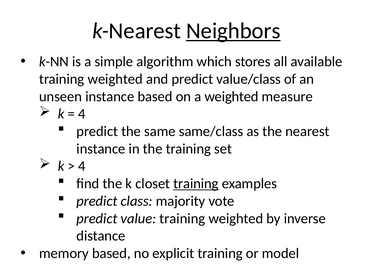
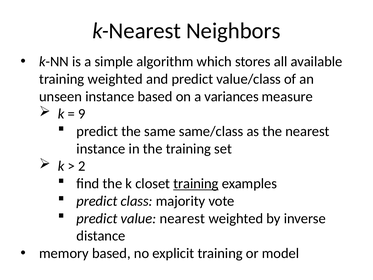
Neighbors underline: present -> none (233, 31)
a weighted: weighted -> variances (232, 96)
4: 4 -> 9 (82, 114)
4: 4 -> 2 (82, 166)
value training: training -> nearest (182, 218)
